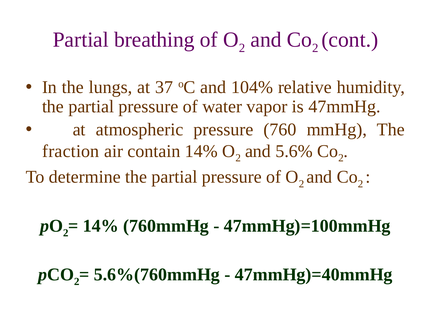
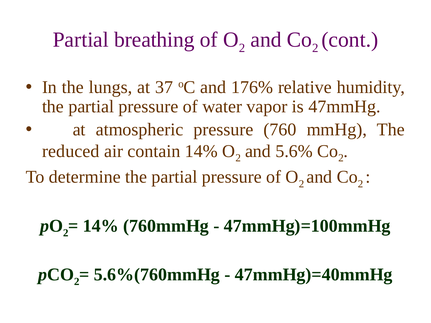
104%: 104% -> 176% (252, 87)
fraction: fraction -> reduced (71, 151)
